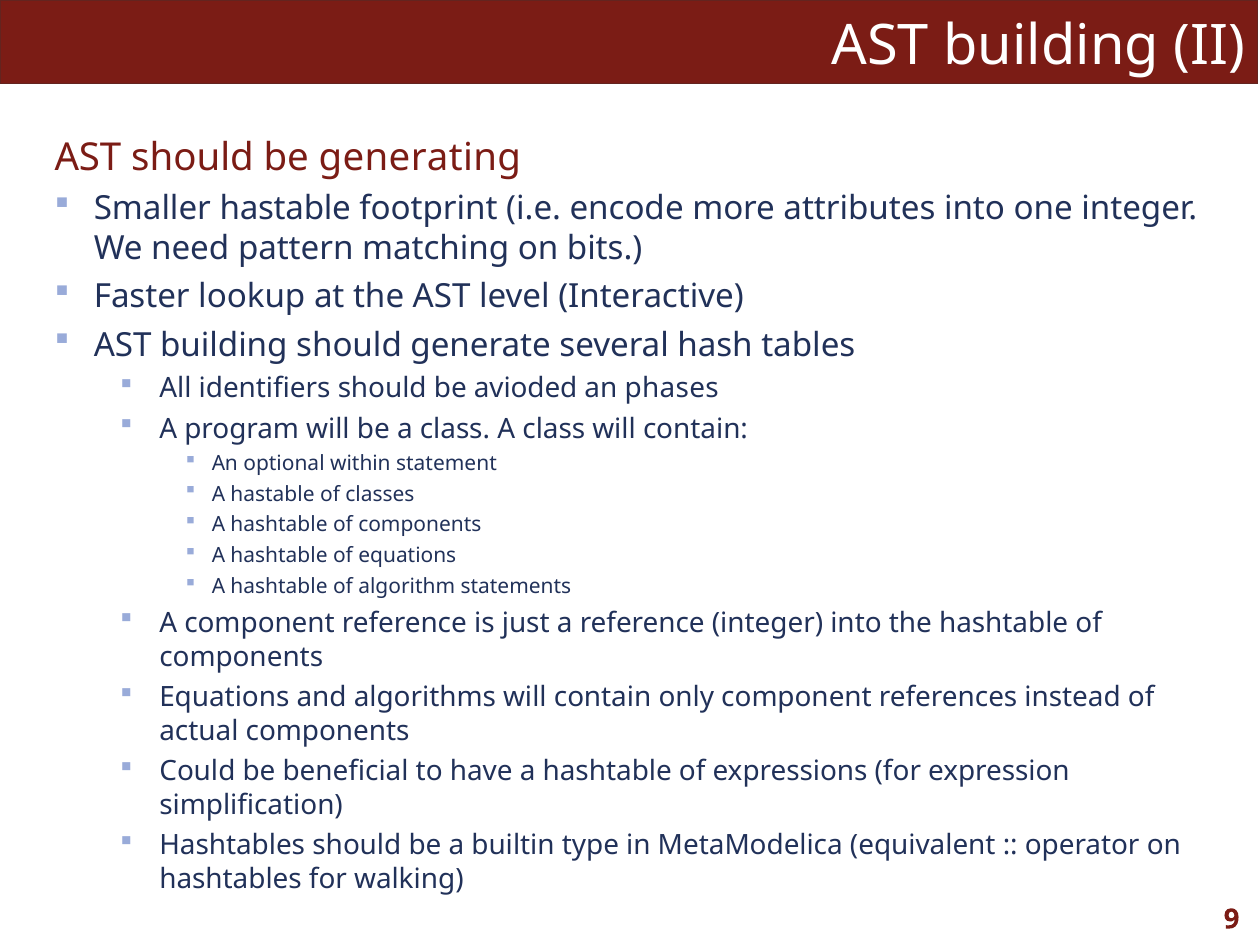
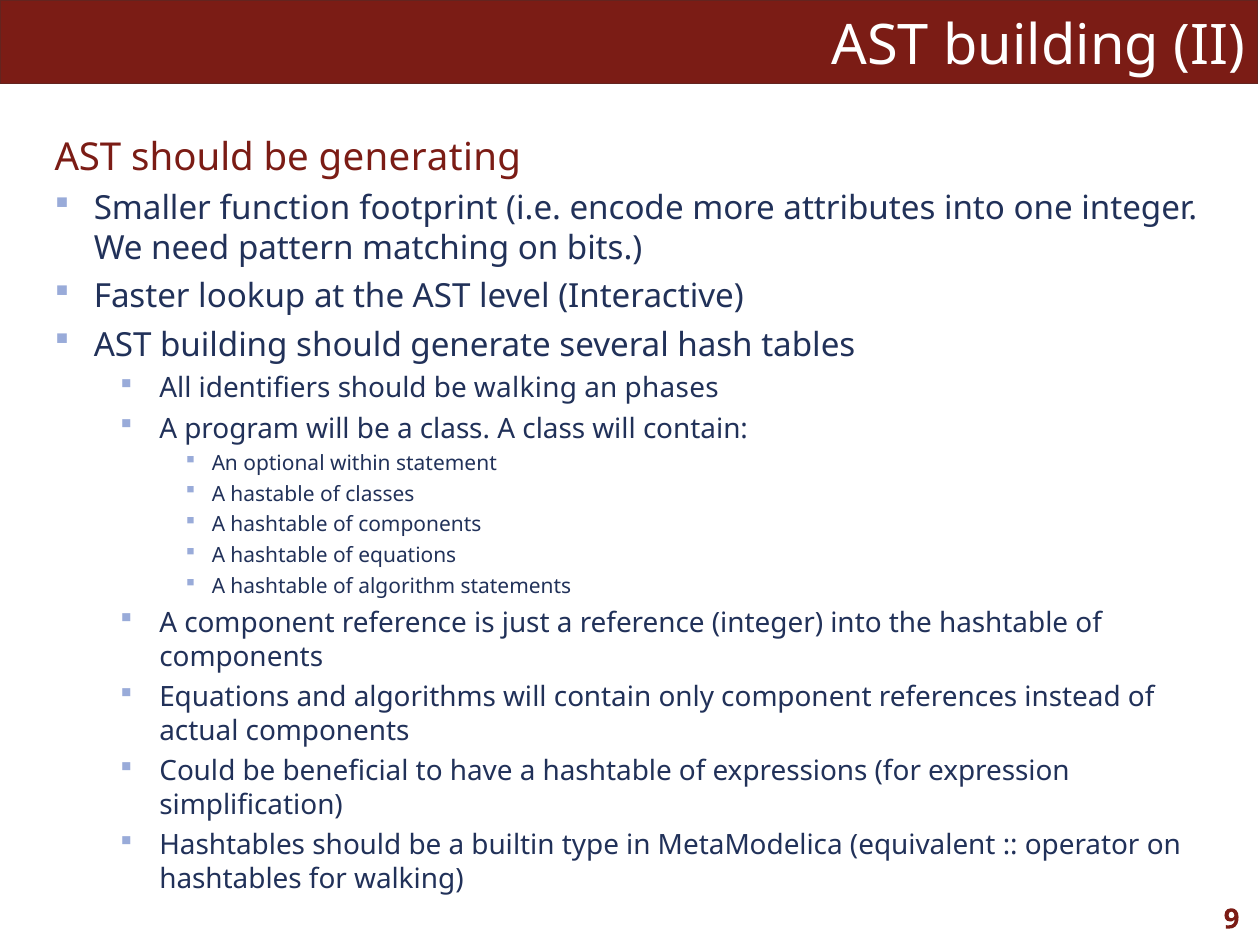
Smaller hastable: hastable -> function (285, 209)
be avioded: avioded -> walking (525, 388)
